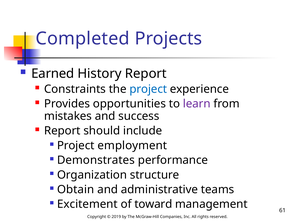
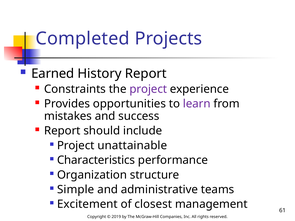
project colour: blue -> purple (148, 89)
employment: employment -> unattainable (132, 146)
Demonstrates: Demonstrates -> Characteristics (96, 160)
Obtain: Obtain -> Simple (76, 190)
toward: toward -> closest (153, 204)
